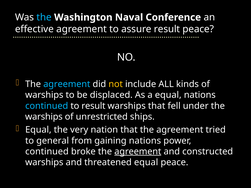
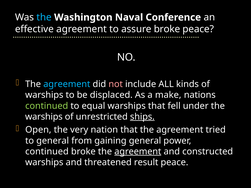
assure result: result -> broke (167, 29)
not colour: yellow -> pink (116, 84)
a equal: equal -> make (168, 95)
continued colour: light blue -> light green (47, 106)
to result: result -> equal (93, 106)
ships underline: none -> present (142, 117)
Equal: Equal -> Open (38, 130)
gaining nations: nations -> general (145, 141)
threatened equal: equal -> result (146, 163)
